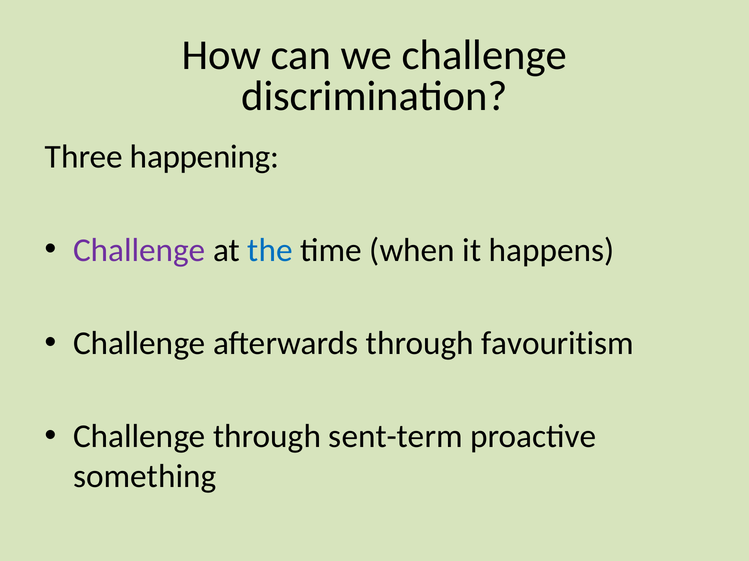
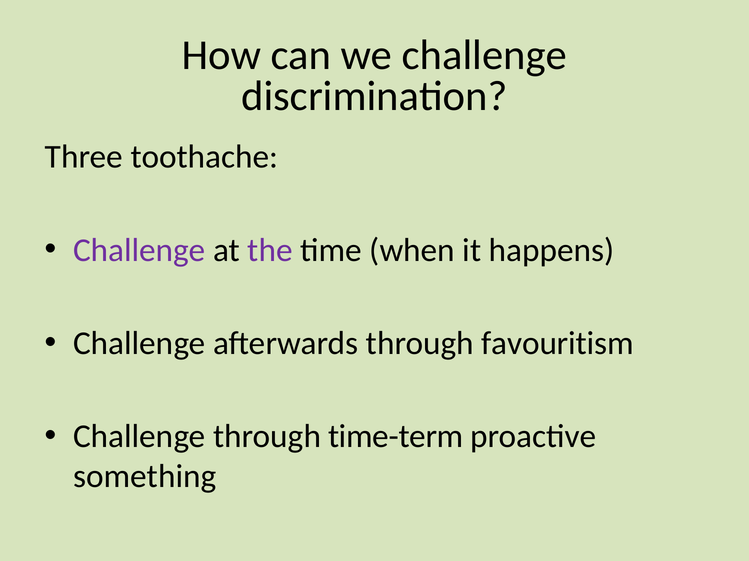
happening: happening -> toothache (204, 157)
the colour: blue -> purple (270, 250)
sent-term: sent-term -> time-term (396, 437)
